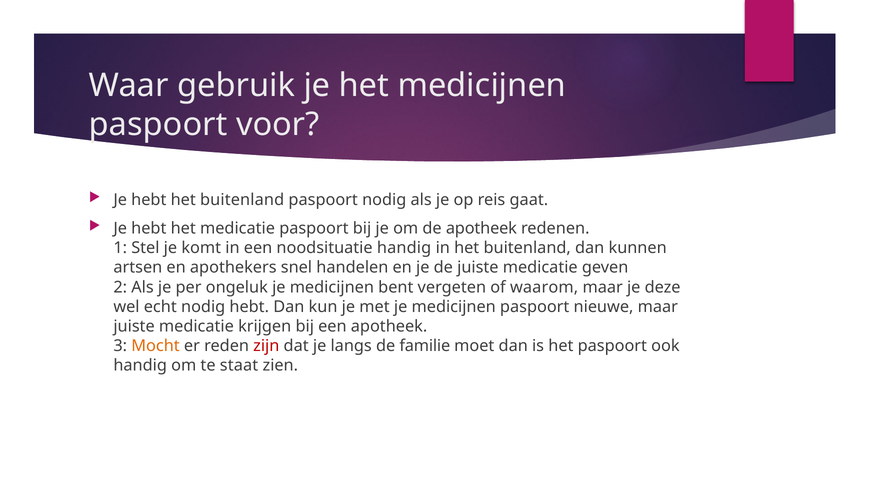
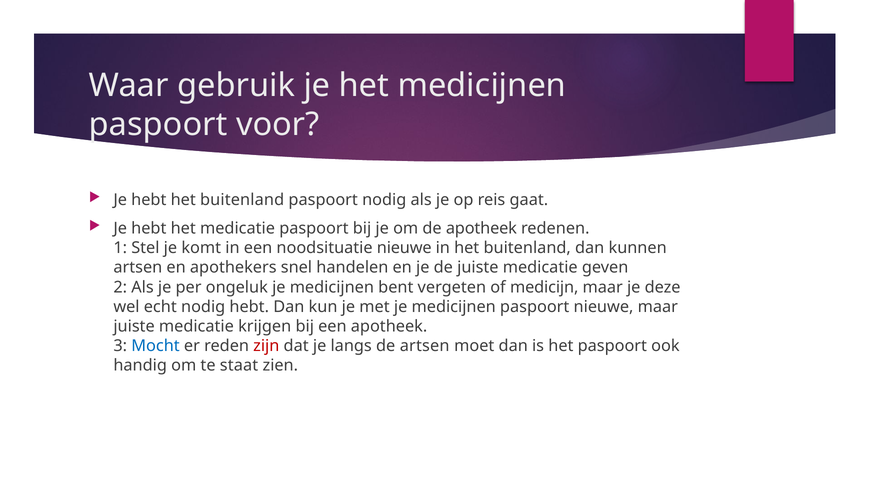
noodsituatie handig: handig -> nieuwe (404, 248)
waarom: waarom -> medicijn (544, 287)
Mocht colour: orange -> blue (156, 346)
de familie: familie -> artsen (425, 346)
